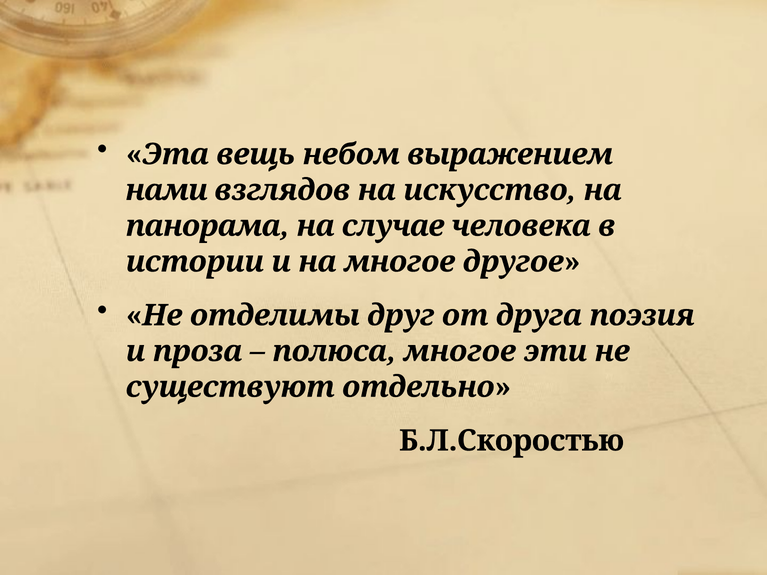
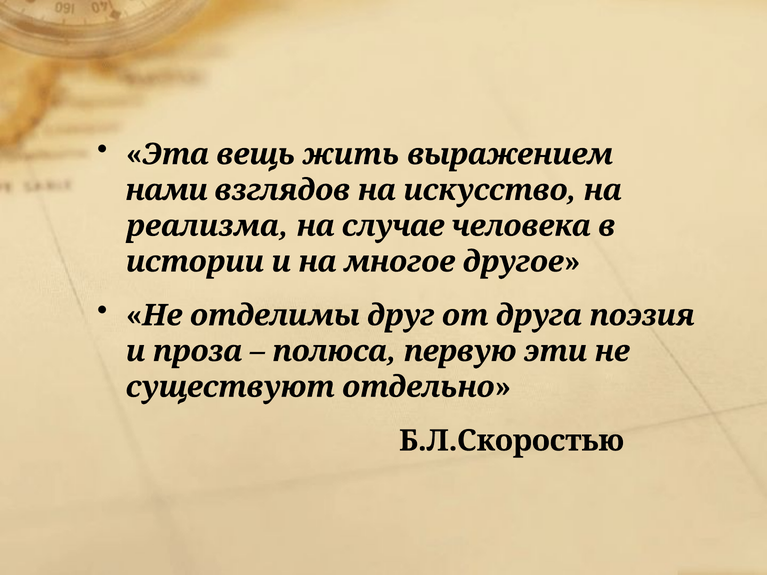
небом: небом -> жить (351, 154)
панорама: панорама -> реализма (207, 226)
полюса многое: многое -> первую (460, 351)
